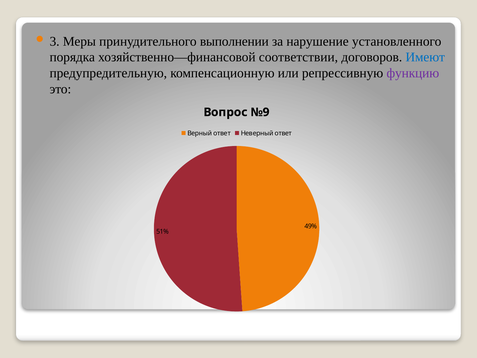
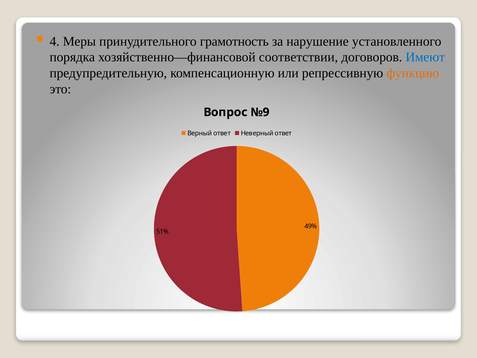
3: 3 -> 4 (55, 41)
выполнении: выполнении -> грамотность (234, 41)
функцию colour: purple -> orange (413, 73)
